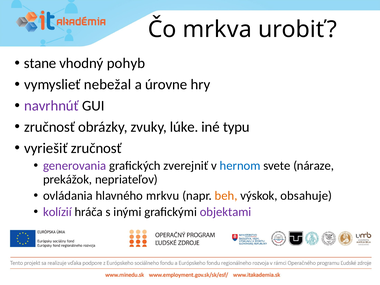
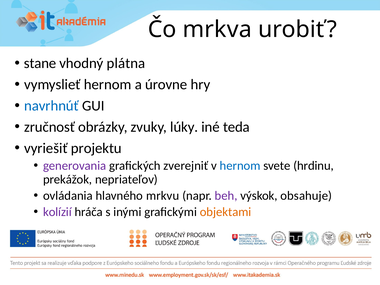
pohyb: pohyb -> plátna (126, 63)
vymyslieť nebežal: nebežal -> hernom (108, 84)
navrhnúť colour: purple -> blue (51, 106)
lúke: lúke -> lúky (184, 127)
typu: typu -> teda (236, 127)
vyriešiť zručnosť: zručnosť -> projektu (96, 148)
náraze: náraze -> hrdinu (314, 166)
beh colour: orange -> purple (226, 196)
objektami colour: purple -> orange (226, 212)
